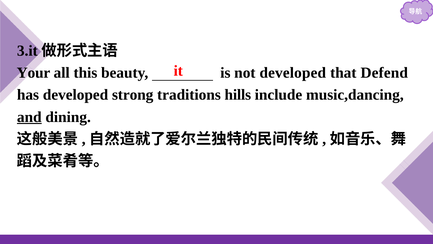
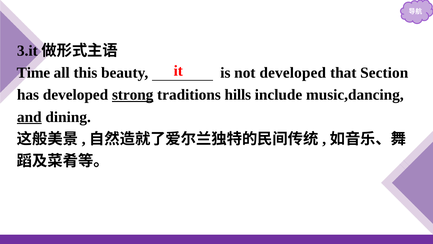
Your: Your -> Time (33, 73)
Defend: Defend -> Section (384, 73)
strong underline: none -> present (133, 95)
